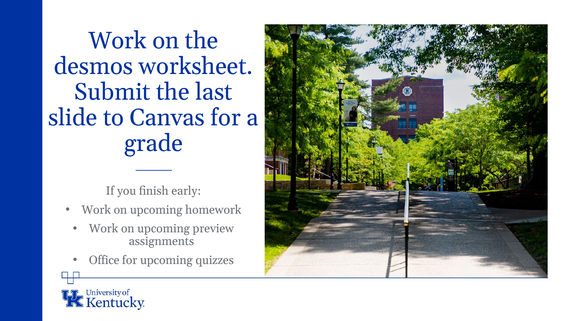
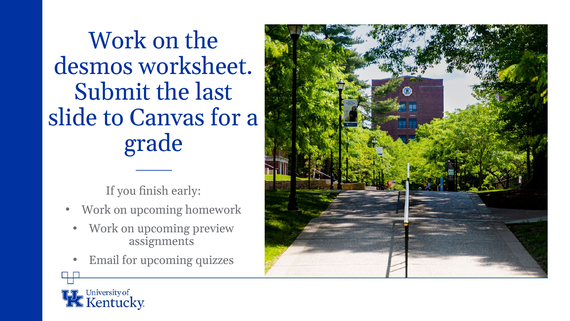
Office: Office -> Email (104, 260)
